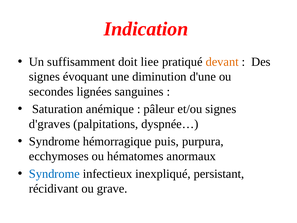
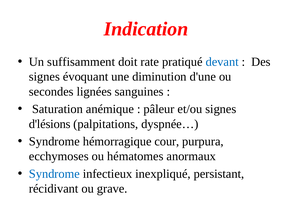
liee: liee -> rate (150, 62)
devant colour: orange -> blue (222, 62)
d'graves: d'graves -> d'lésions (50, 124)
puis: puis -> cour (167, 141)
